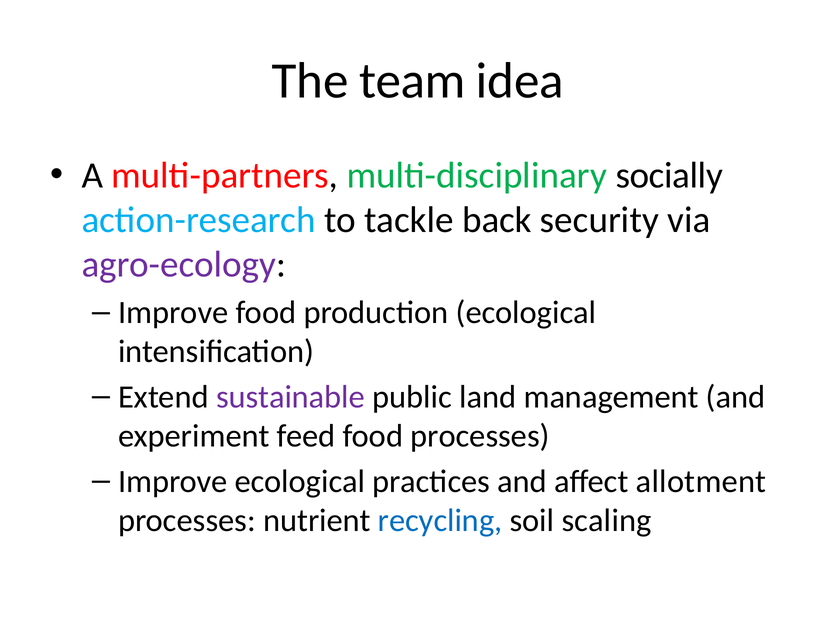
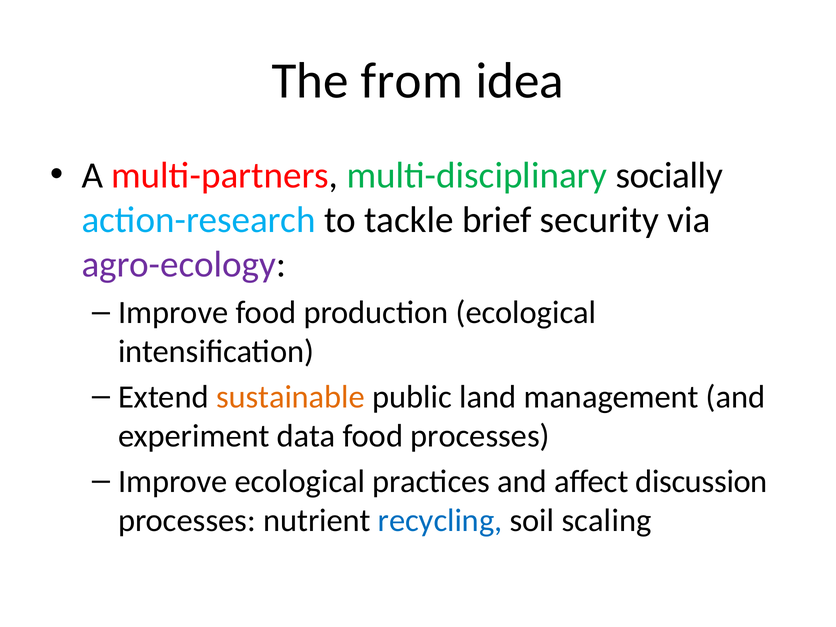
team: team -> from (412, 81)
back: back -> brief (497, 220)
sustainable colour: purple -> orange (290, 397)
feed: feed -> data (306, 436)
allotment: allotment -> discussion (701, 481)
